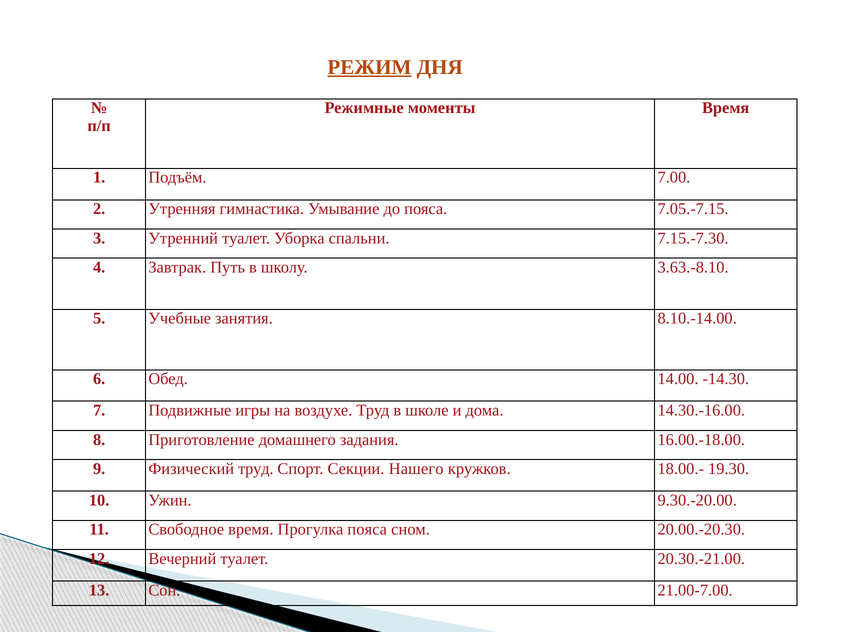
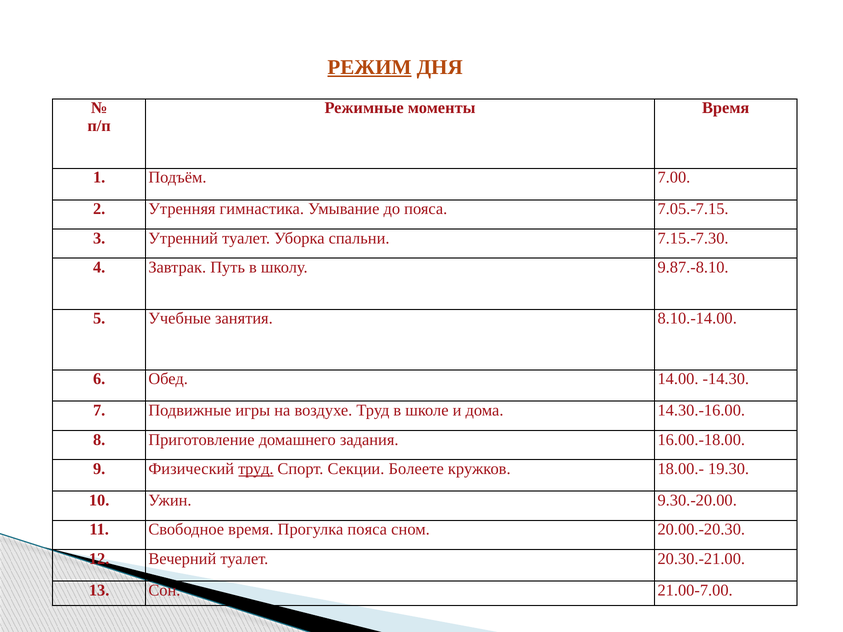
3.63.-8.10: 3.63.-8.10 -> 9.87.-8.10 (693, 268)
труд underline: none -> present (256, 469)
Нашего: Нашего -> Болеете (416, 469)
